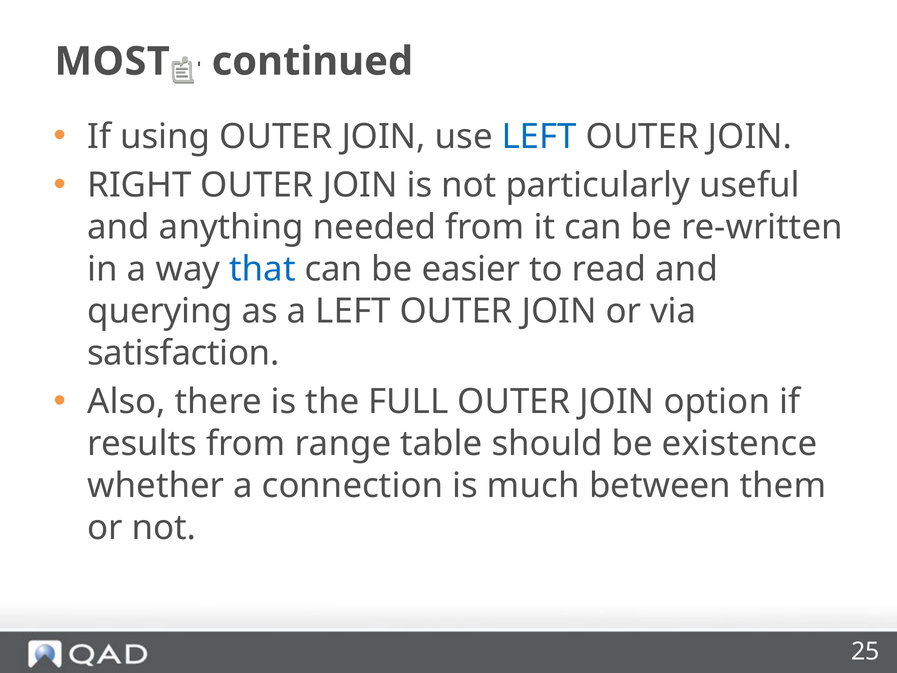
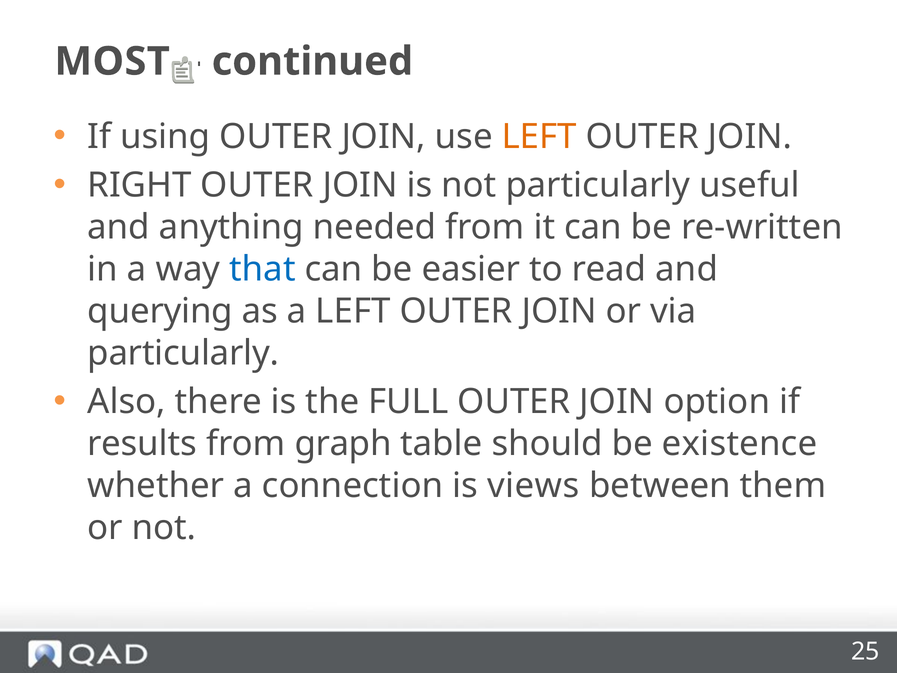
LEFT colour: blue -> orange (539, 136)
satisfaction: satisfaction -> particularly (183, 353)
range: range -> graph (343, 444)
much: much -> views (533, 486)
